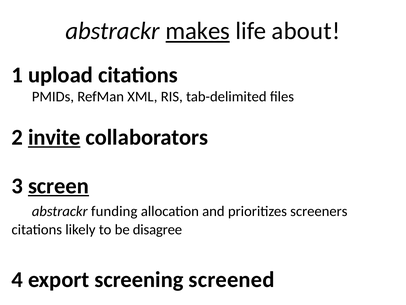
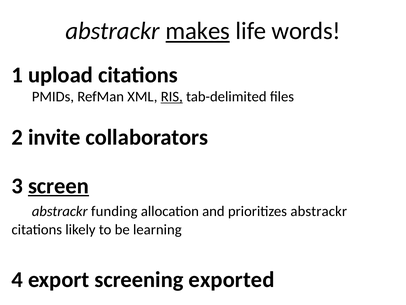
about: about -> words (306, 31)
RIS underline: none -> present (172, 97)
invite underline: present -> none (54, 137)
prioritizes screeners: screeners -> abstrackr (319, 211)
disagree: disagree -> learning (157, 229)
screened: screened -> exported (232, 279)
